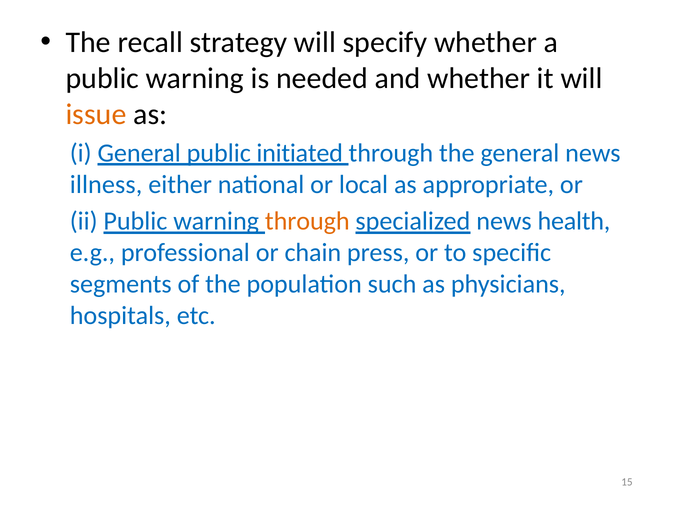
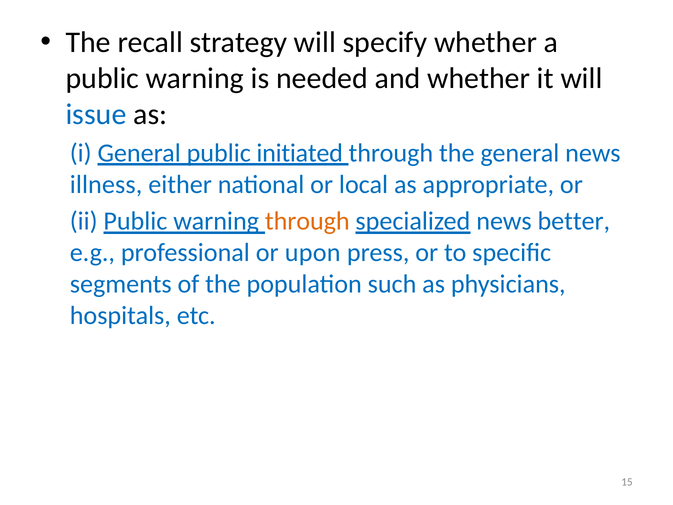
issue colour: orange -> blue (96, 114)
health: health -> better (574, 221)
chain: chain -> upon (313, 253)
